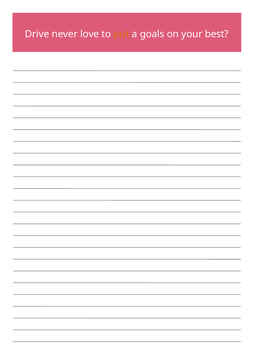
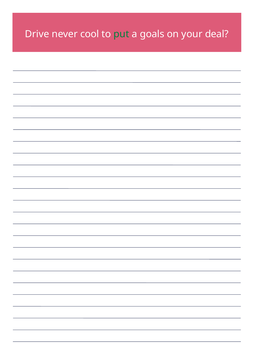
love: love -> cool (90, 34)
put colour: orange -> green (121, 34)
best: best -> deal (217, 34)
